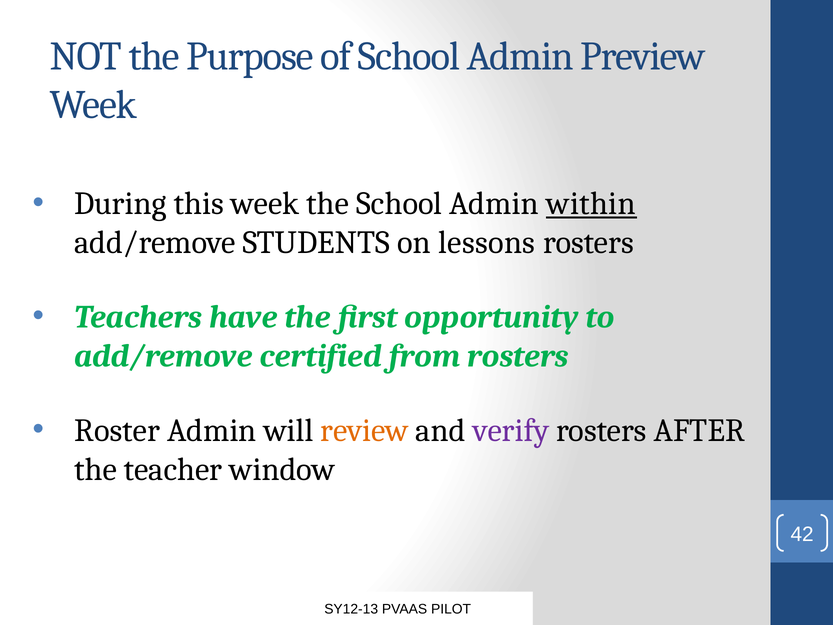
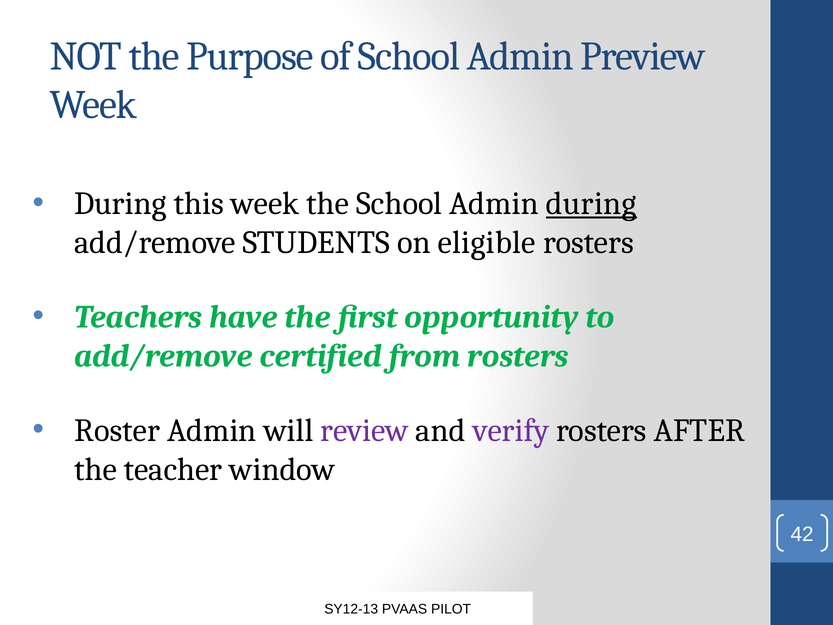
Admin within: within -> during (591, 203)
lessons: lessons -> eligible (487, 242)
review colour: orange -> purple (364, 430)
